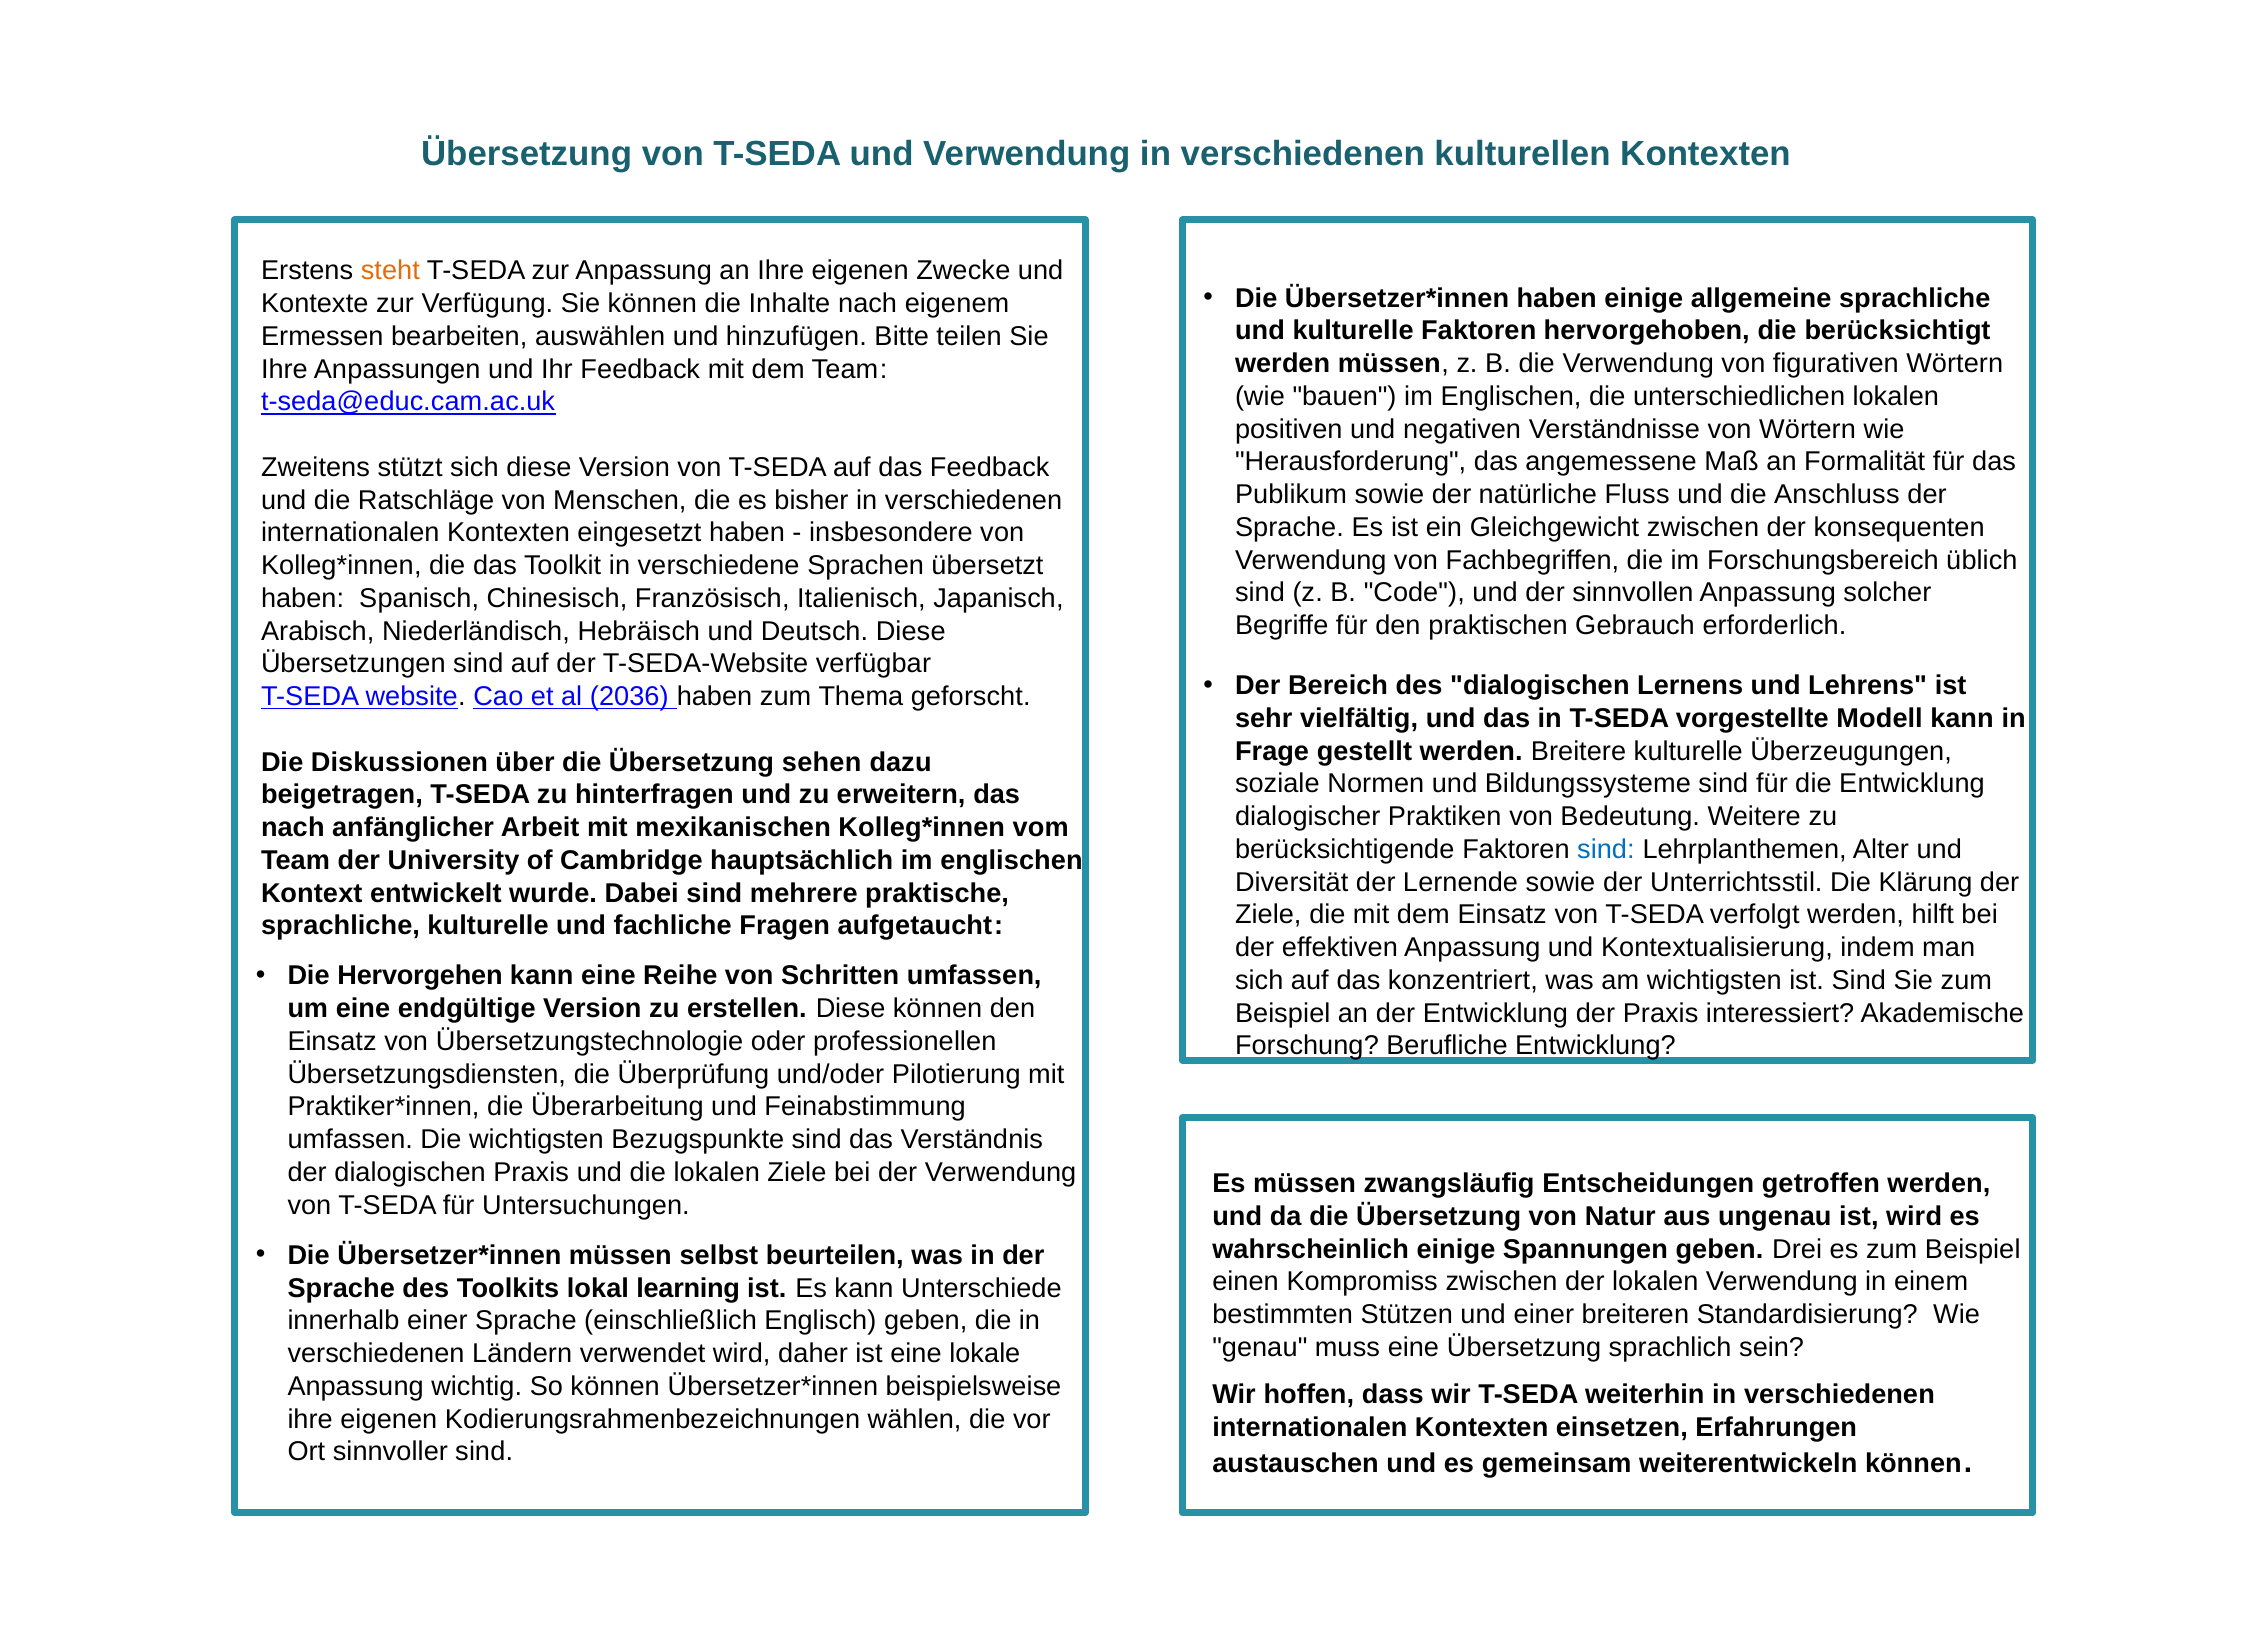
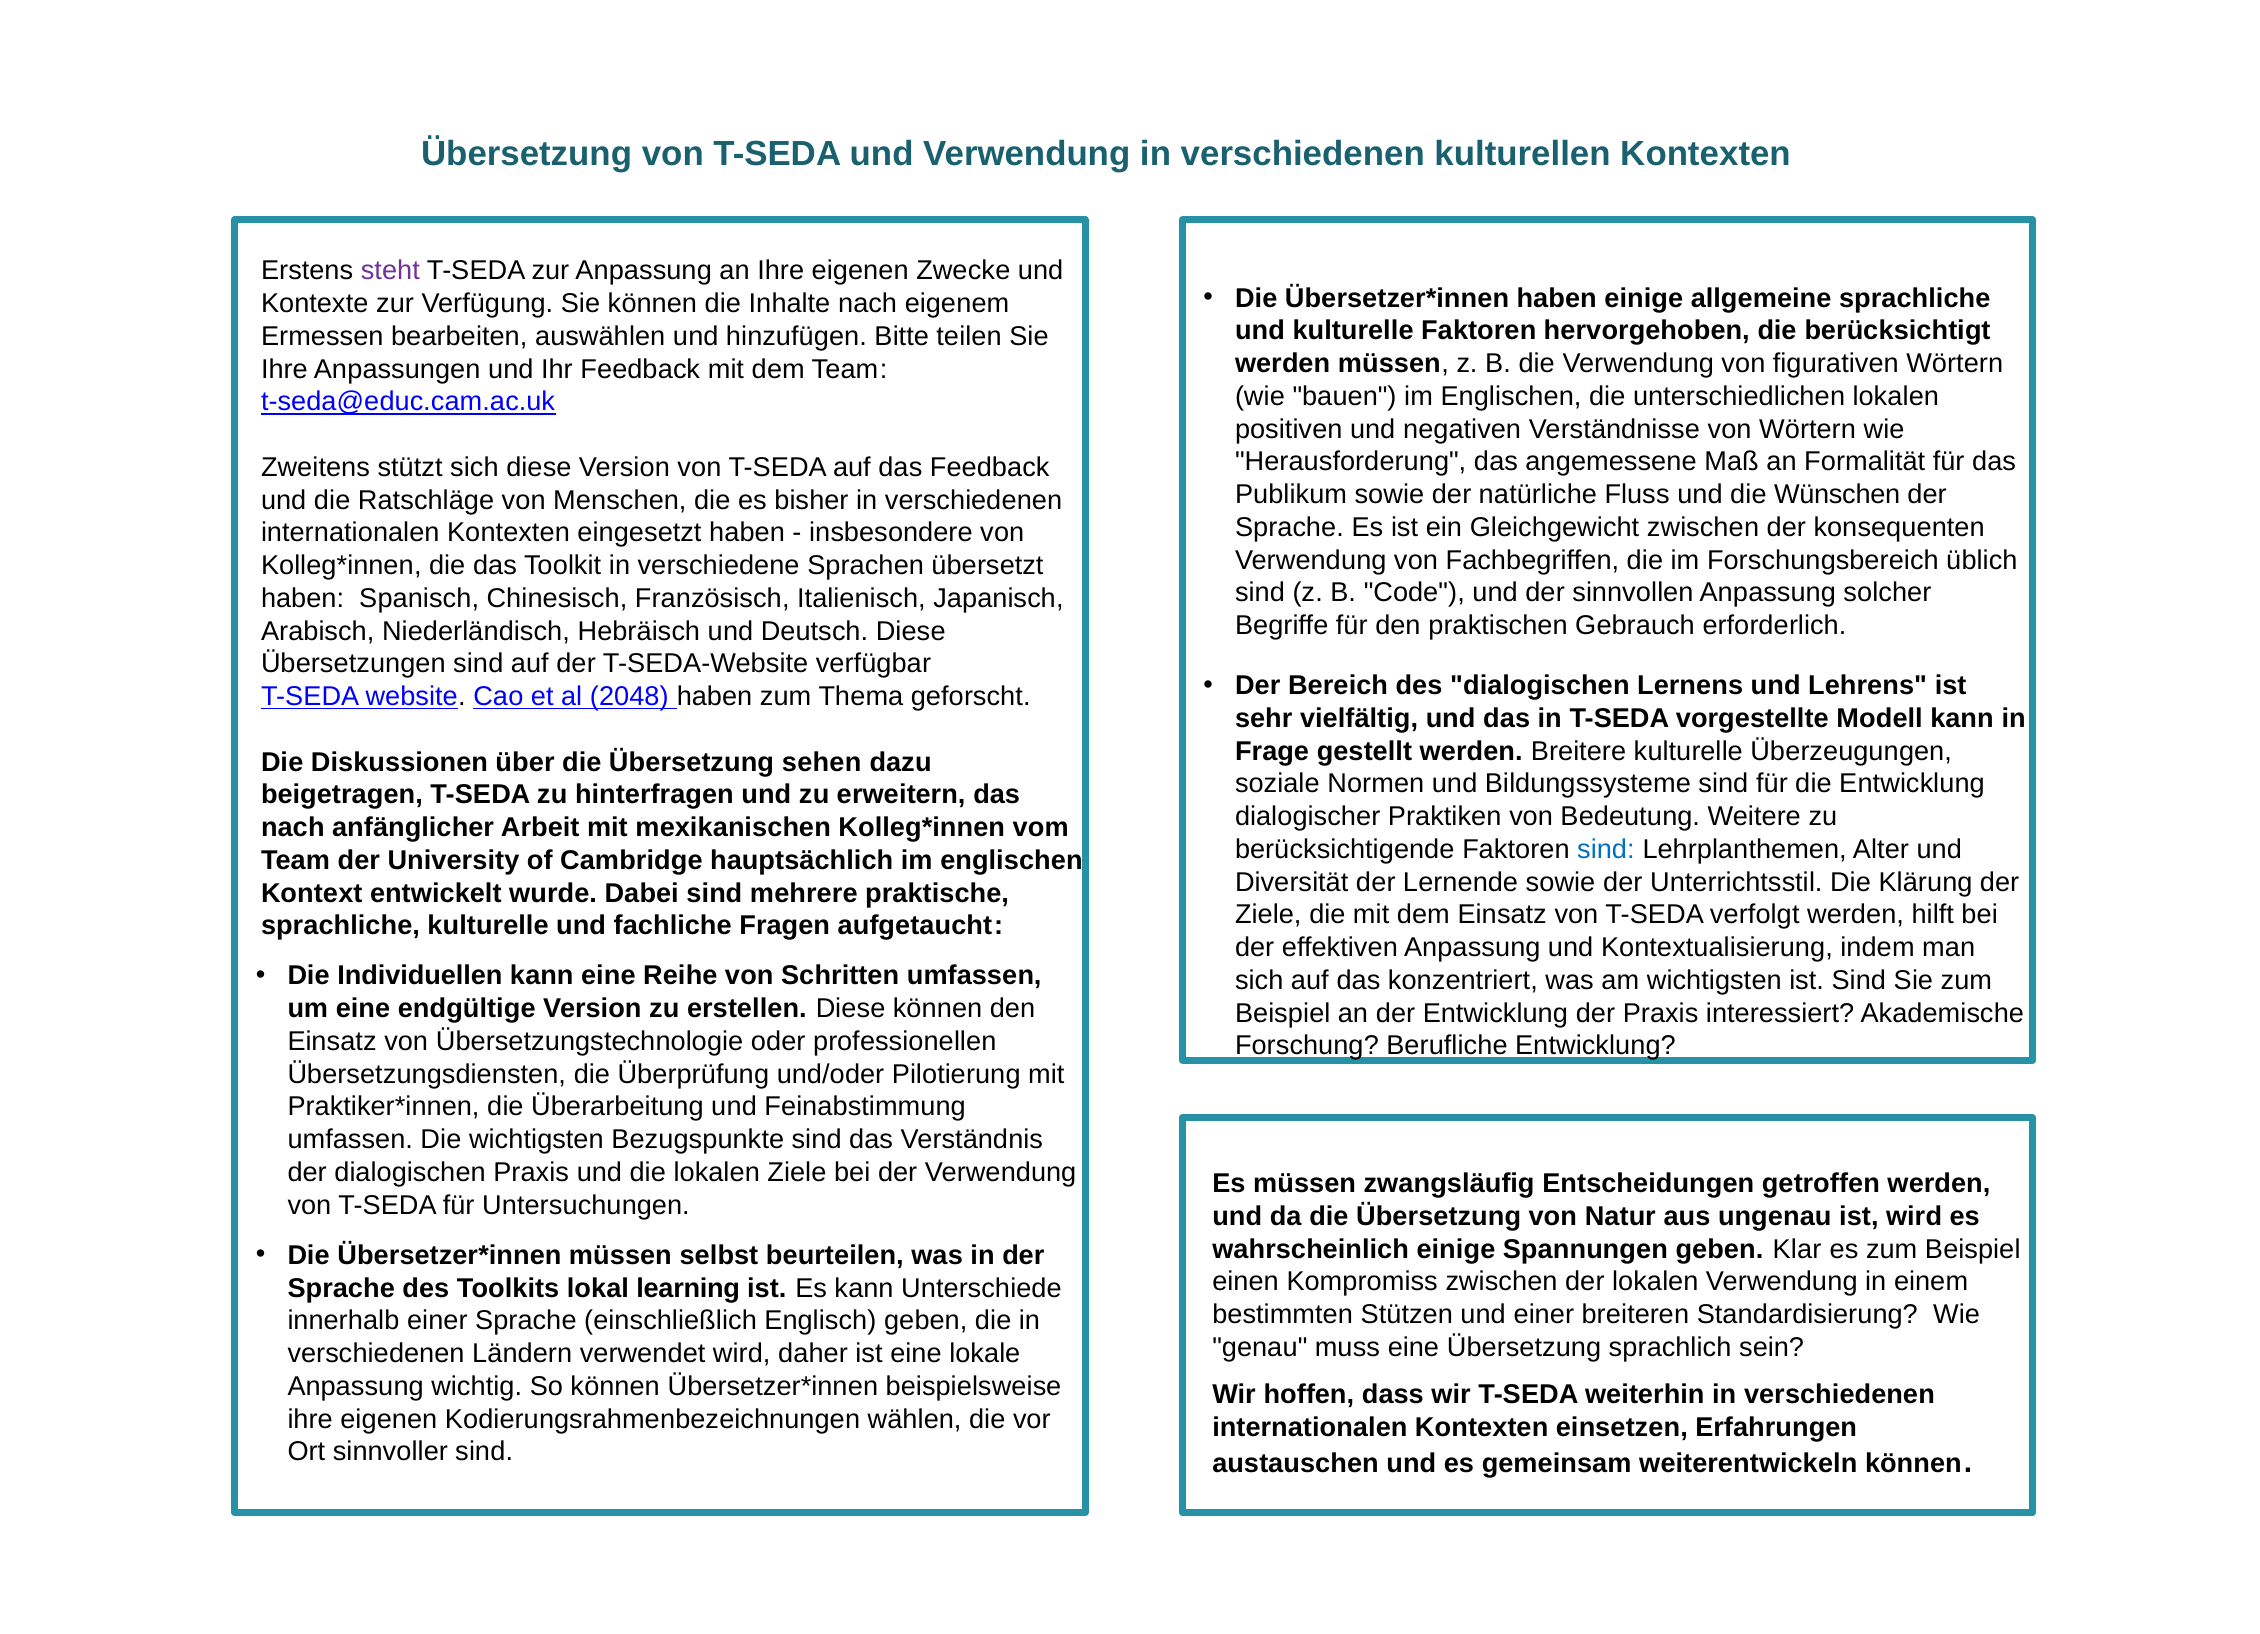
steht colour: orange -> purple (390, 271)
Anschluss: Anschluss -> Wünschen (1837, 494)
2036: 2036 -> 2048 (629, 696)
Hervorgehen: Hervorgehen -> Individuellen (420, 976)
Drei: Drei -> Klar (1797, 1249)
